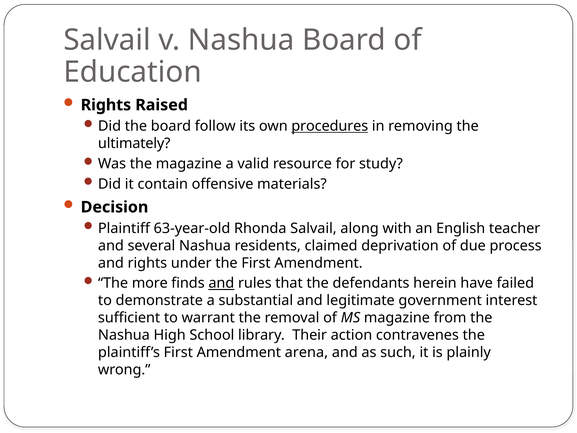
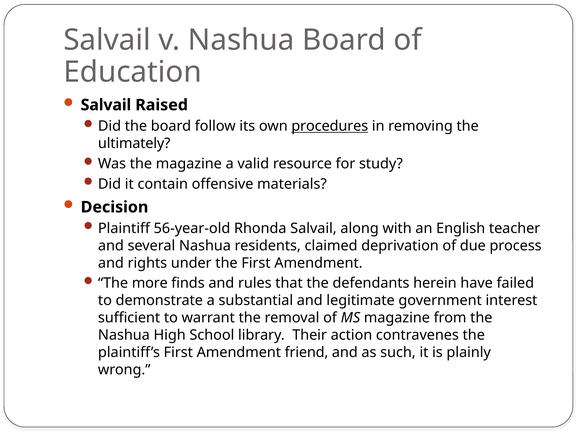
Rights: Rights -> Salvail (106, 105)
63-year-old: 63-year-old -> 56-year-old (192, 228)
and underline: present -> none (221, 283)
arena: arena -> friend (306, 352)
